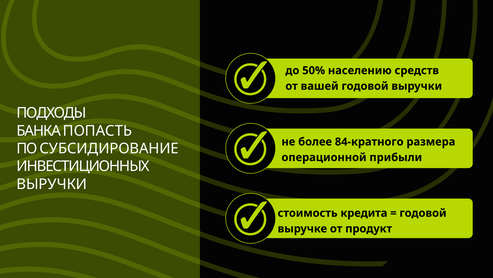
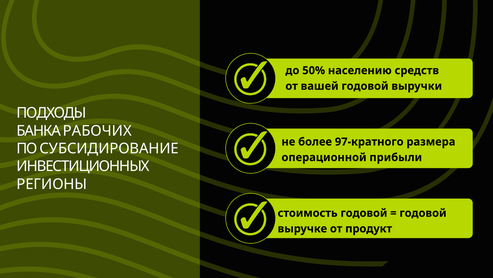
ПОПАСТЬ: ПОПАСТЬ -> РАБОЧИХ (97, 130)
84-кратного: 84-кратного -> 97-кратного (369, 141)
ВЫРУЧКИ: ВЫРУЧКИ -> РЕГИОНЫ (52, 184)
стоимость кредита: кредита -> годовой (364, 213)
